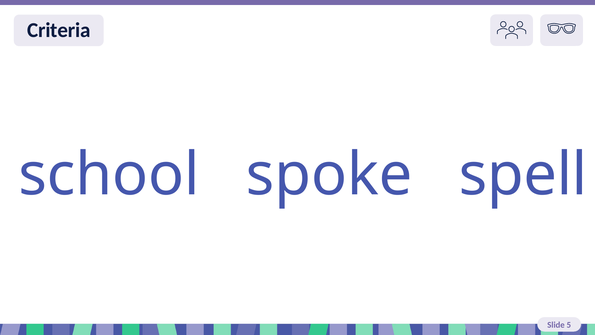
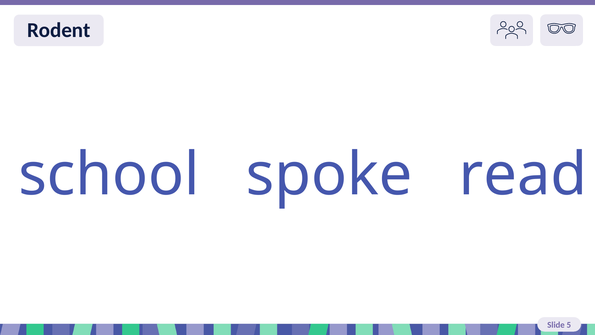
Criteria: Criteria -> Rodent (59, 30)
spell: spell -> read (523, 175)
